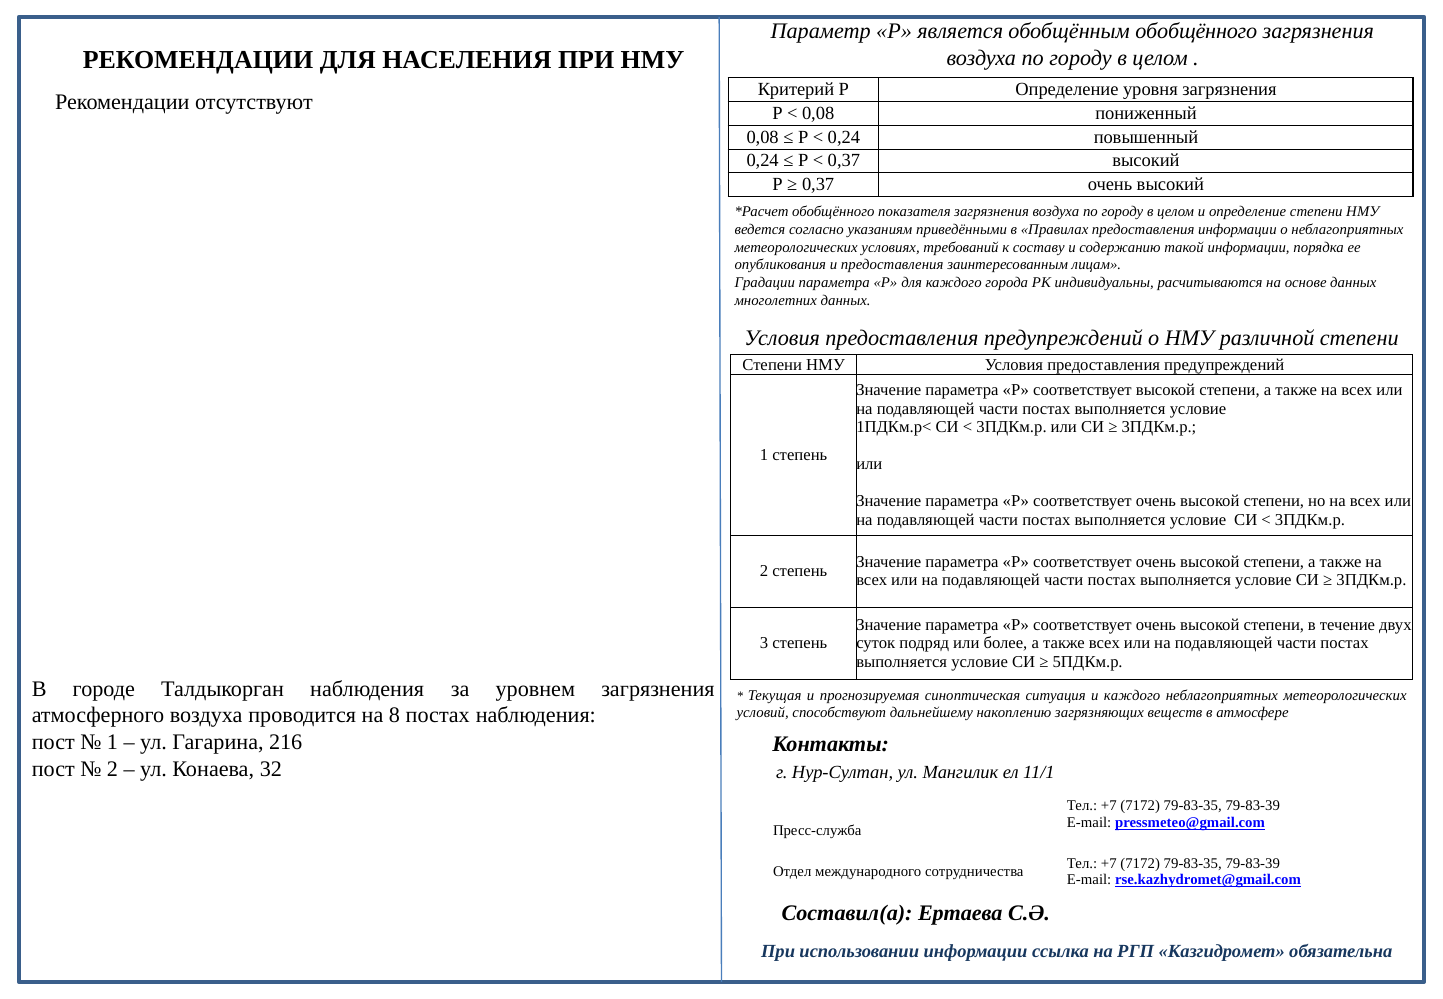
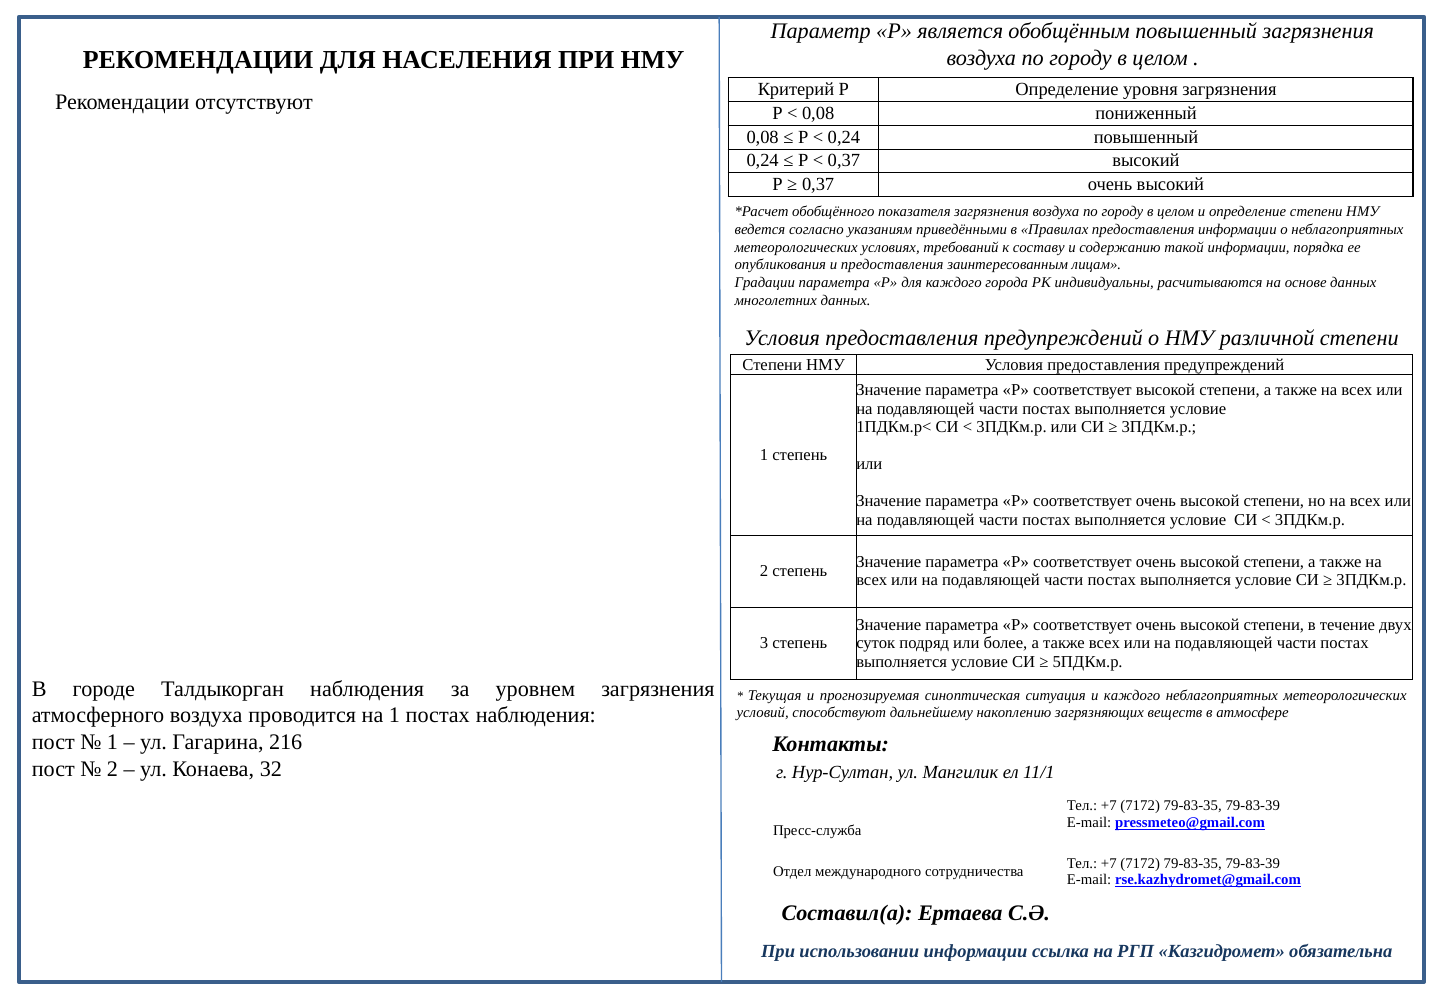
обобщённым обобщённого: обобщённого -> повышенный (1196, 32)
на 8: 8 -> 1 (395, 715)
